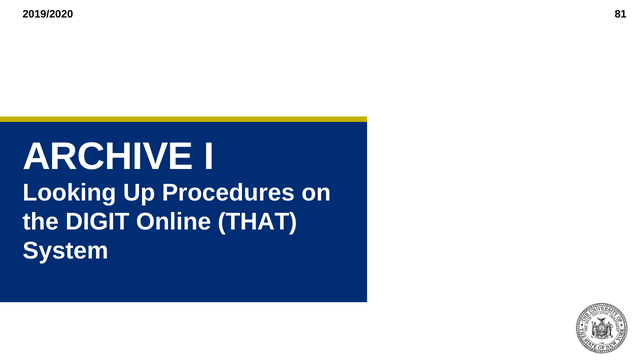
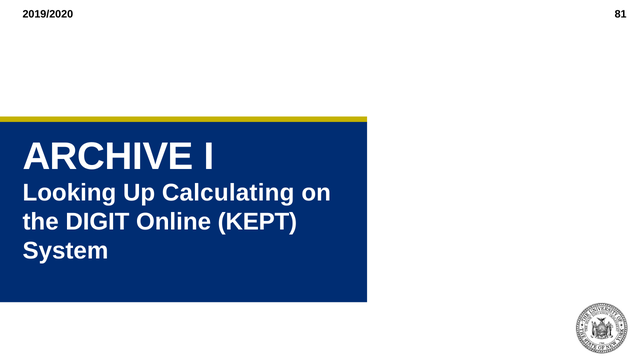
Procedures: Procedures -> Calculating (228, 193)
THAT: THAT -> KEPT (257, 222)
